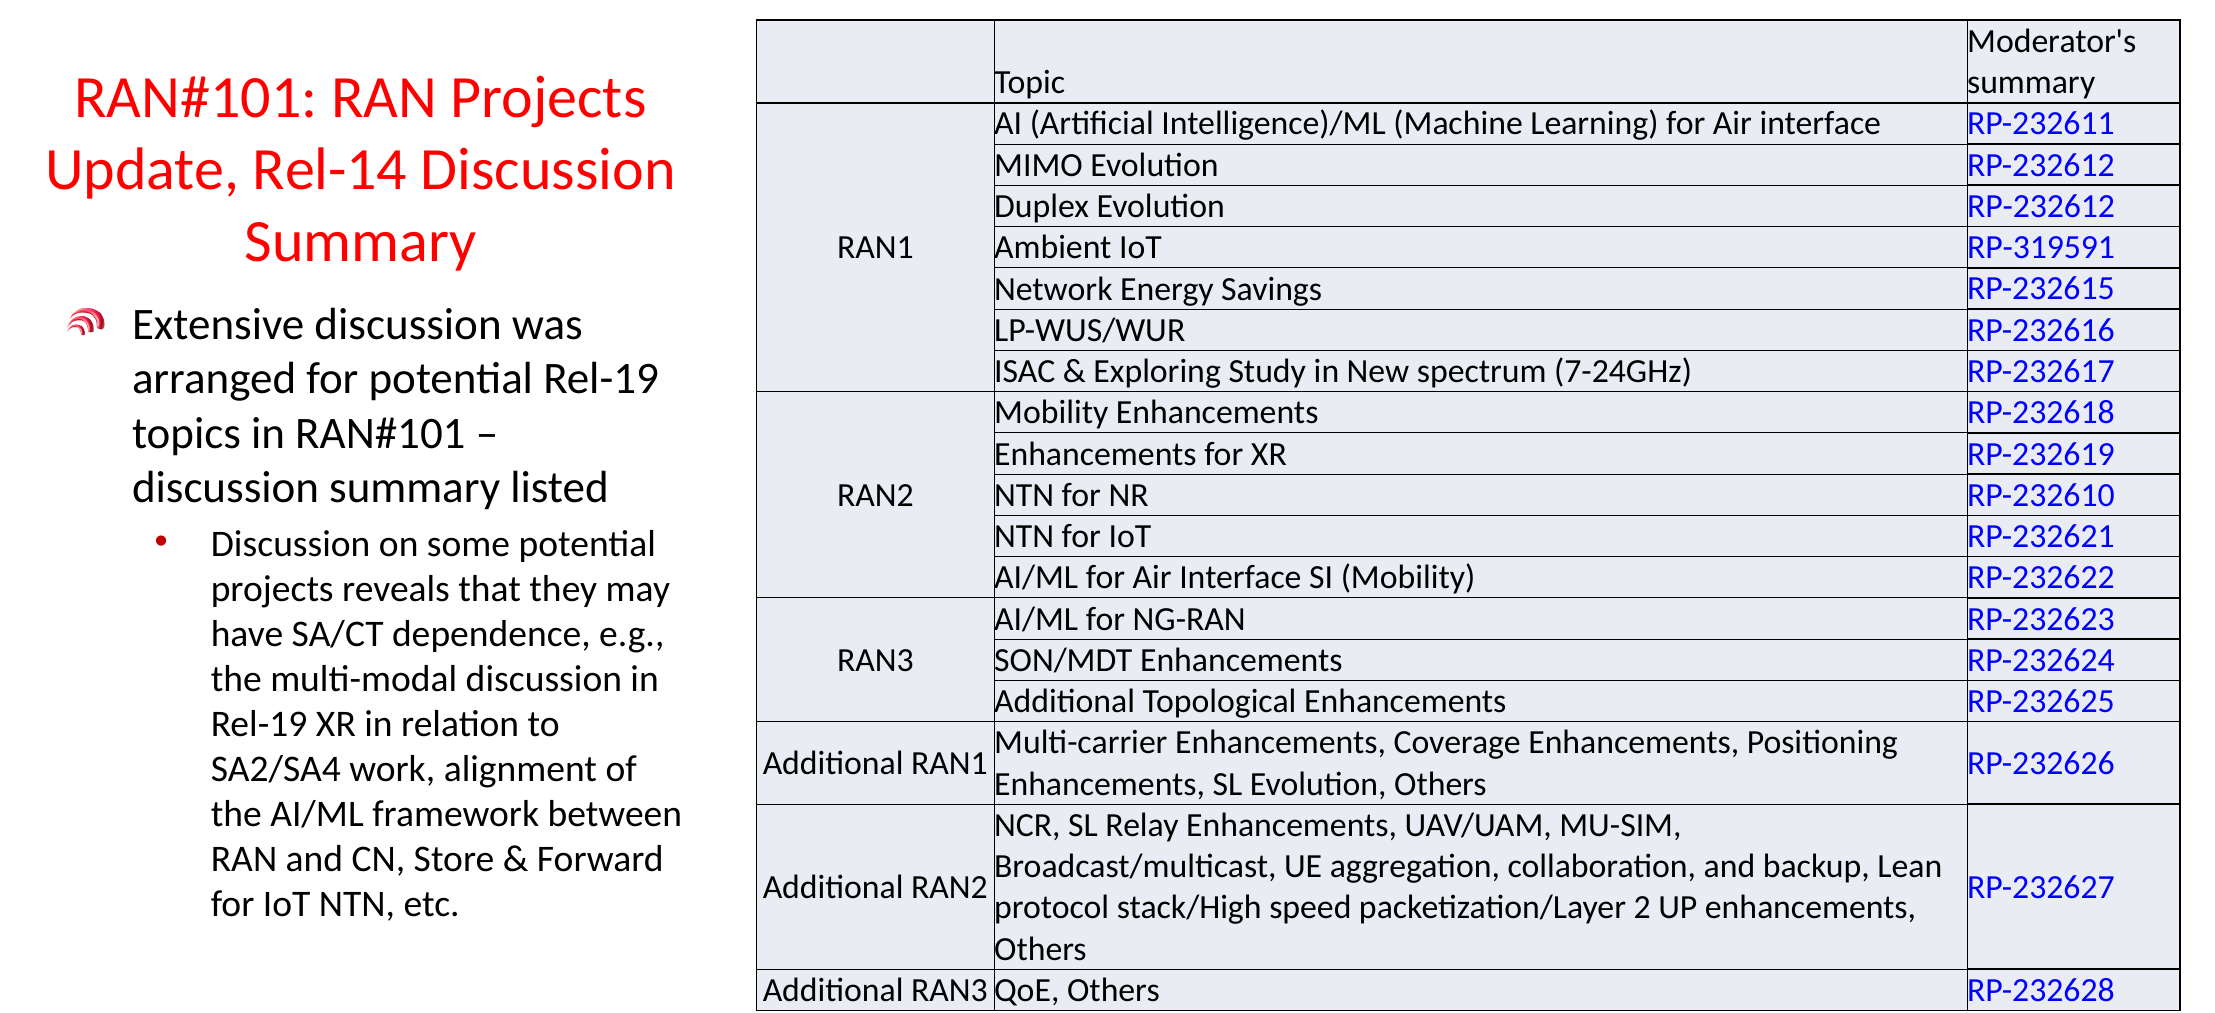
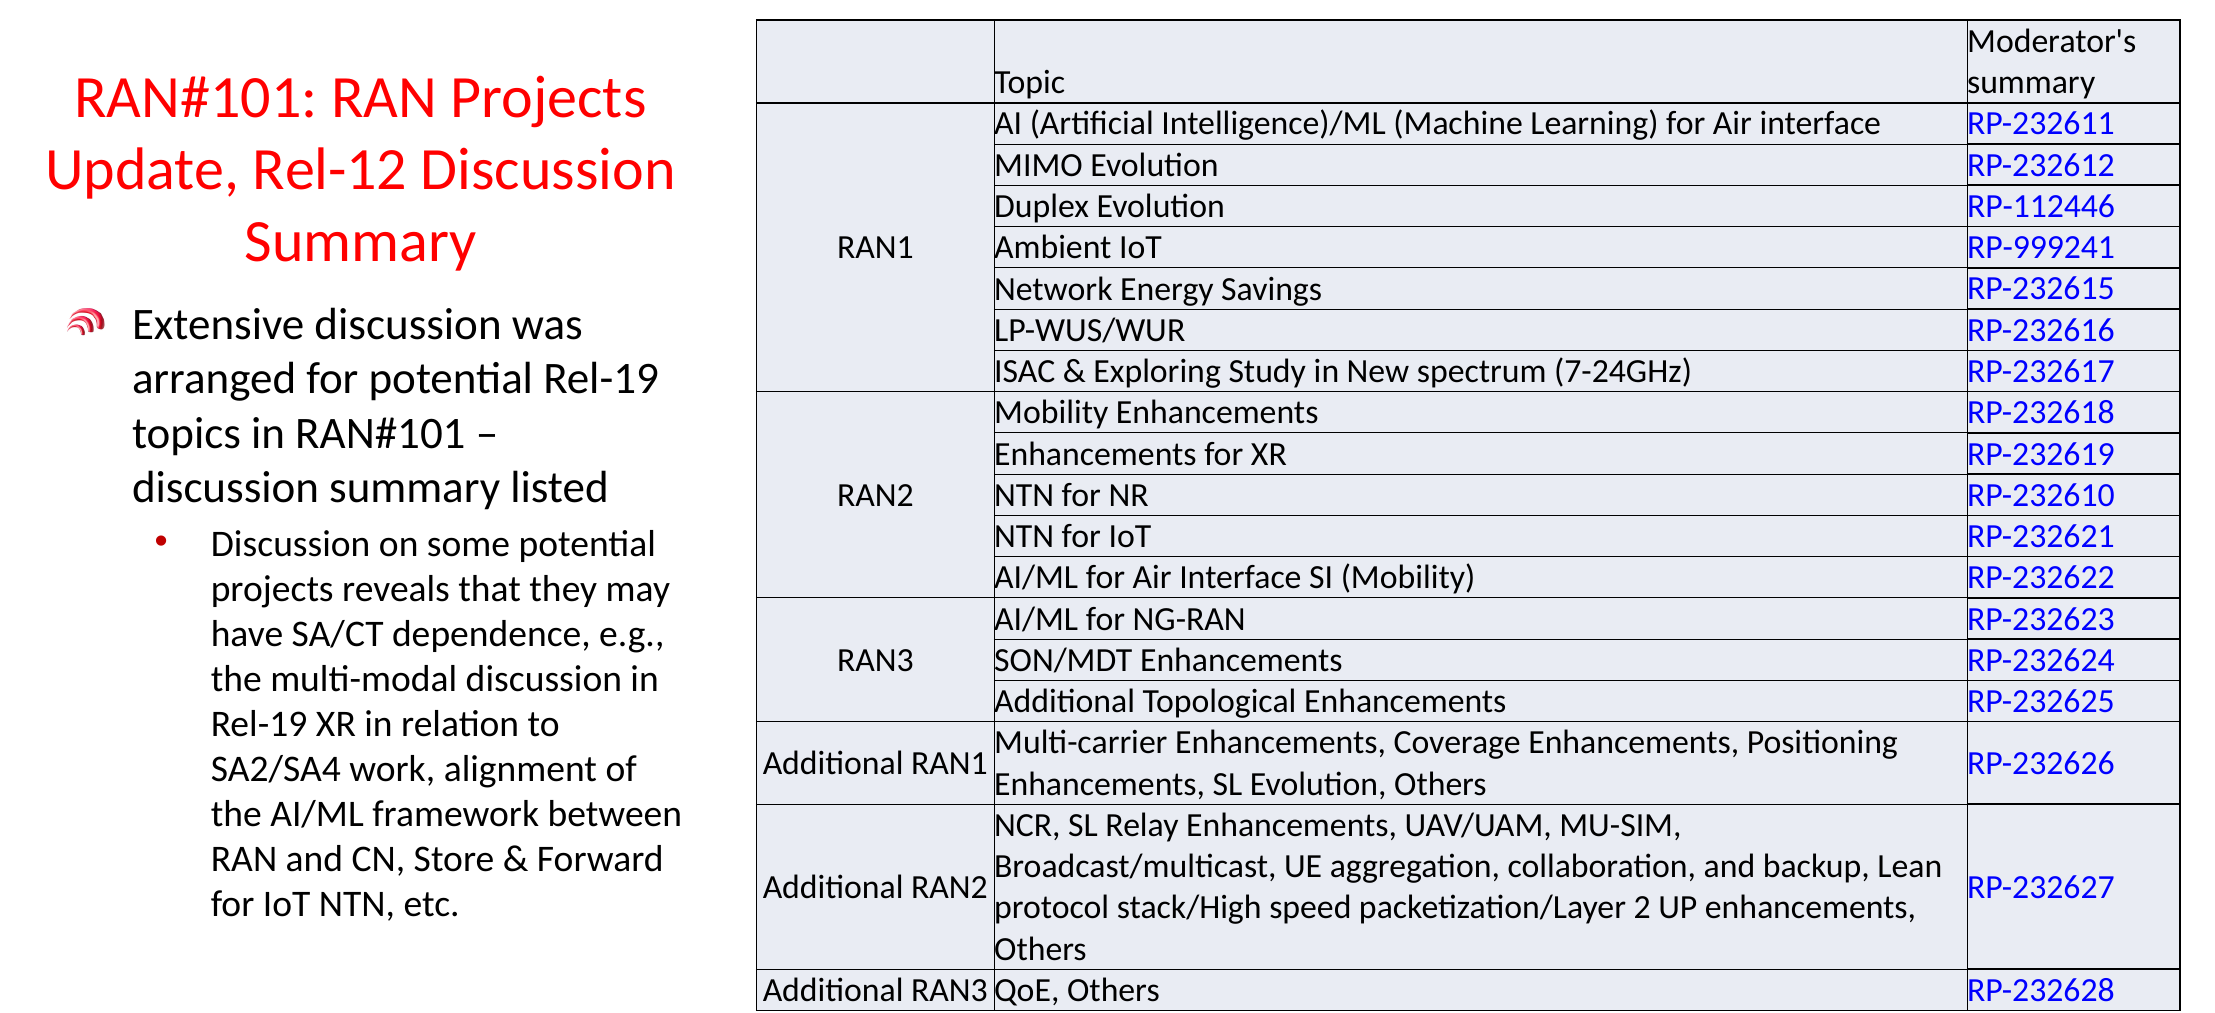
Rel-14: Rel-14 -> Rel-12 (330, 170)
Duplex Evolution RP-232612: RP-232612 -> RP-112446 (2041, 206)
RP-319591: RP-319591 -> RP-999241 (2041, 248)
